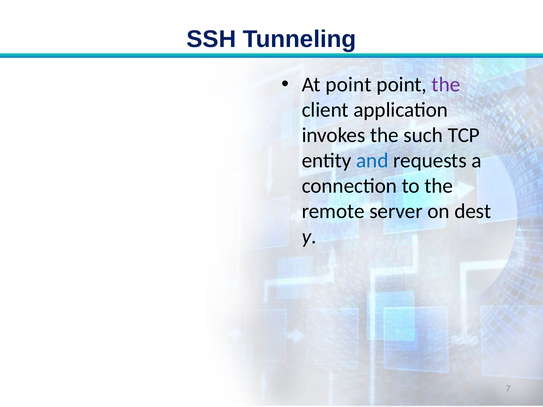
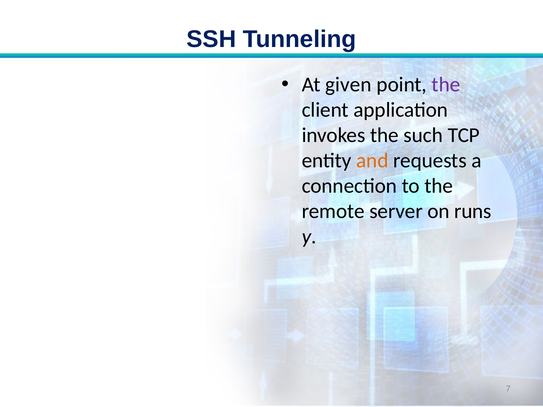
At point: point -> given (348, 85)
and colour: blue -> orange (372, 161)
dest: dest -> runs (473, 211)
